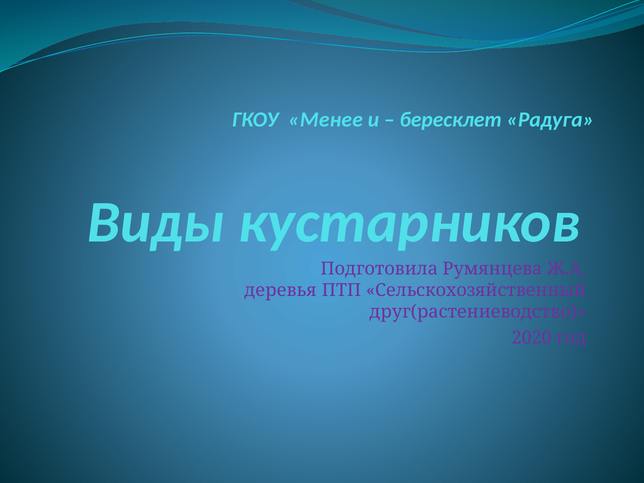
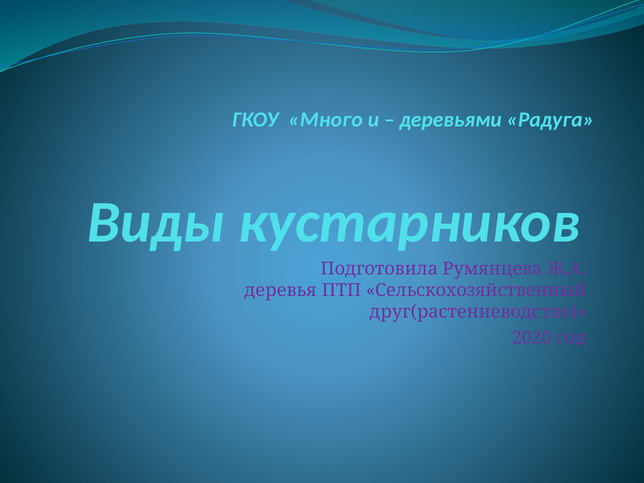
Менее: Менее -> Много (325, 120)
бересклет: бересклет -> деревьями (451, 120)
